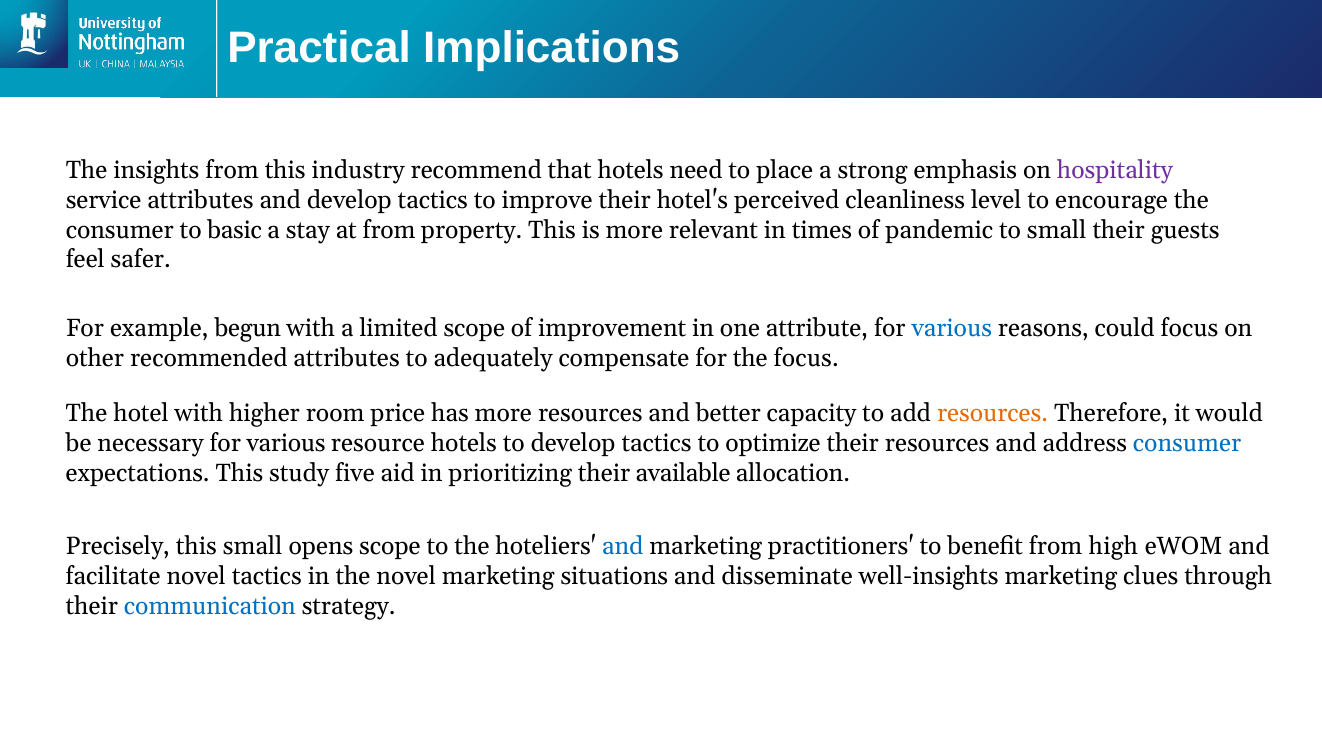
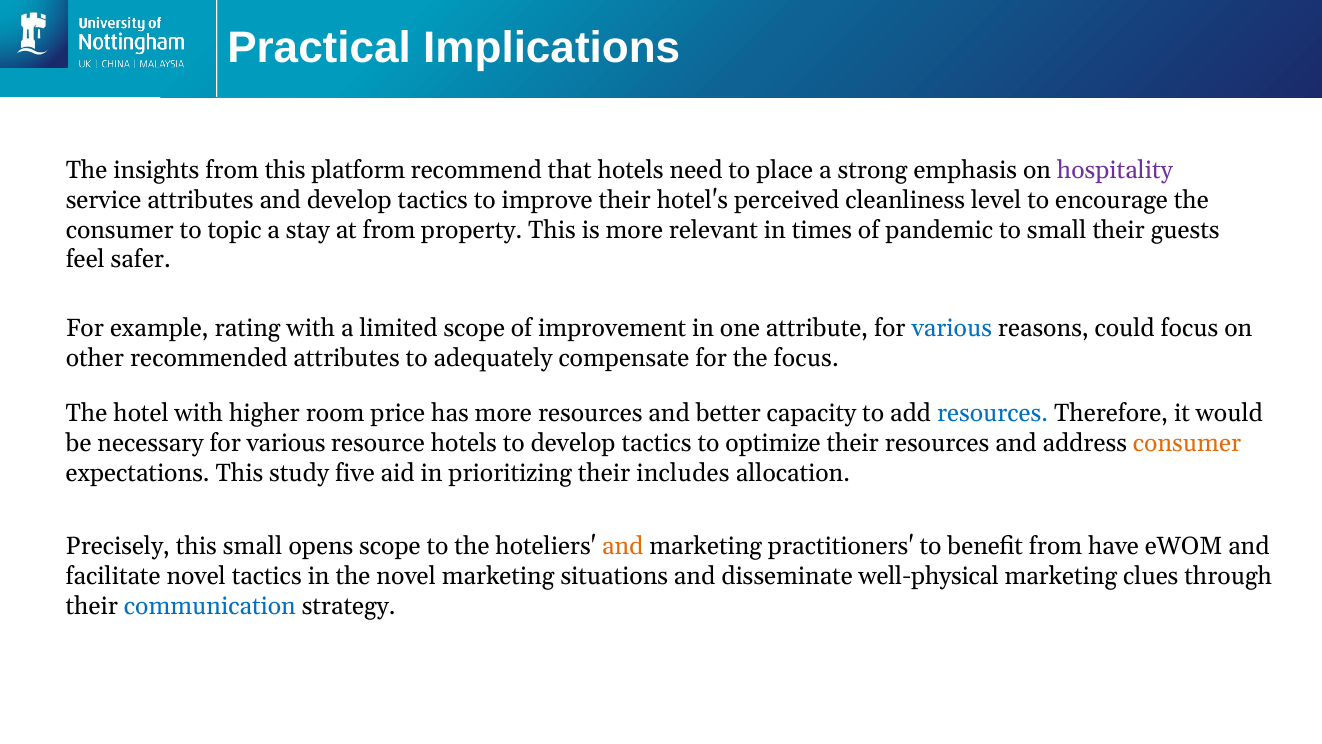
industry: industry -> platform (358, 170)
basic: basic -> topic (235, 230)
begun: begun -> rating (248, 328)
resources colour: orange -> blue (993, 414)
consumer colour: blue -> orange (1187, 443)
available: available -> includes (683, 473)
and colour: blue -> orange (623, 546)
high: high -> have (1114, 546)
well-insights: well-insights -> well-physical (929, 576)
